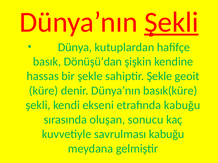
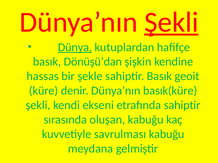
Dünya underline: none -> present (75, 47)
sahiptir Şekle: Şekle -> Basık (159, 76)
etrafında kabuğu: kabuğu -> sahiptir (182, 105)
oluşan sonucu: sonucu -> kabuğu (146, 120)
